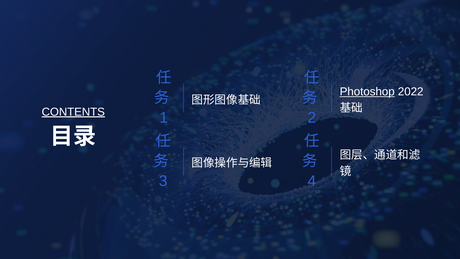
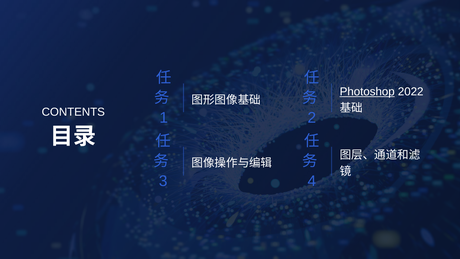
CONTENTS underline: present -> none (73, 112)
